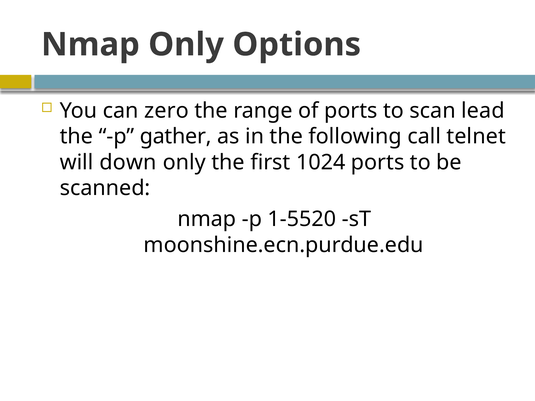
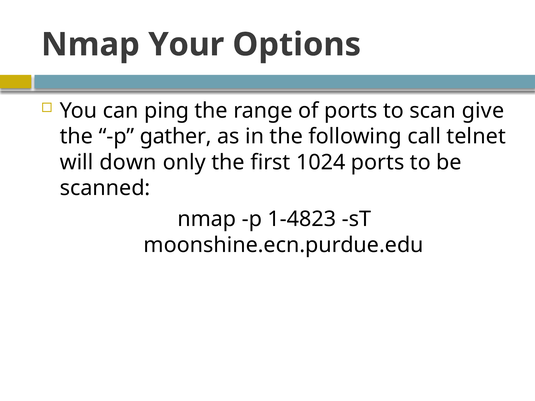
Nmap Only: Only -> Your (186, 45)
zero: zero -> ping (167, 111)
lead: lead -> give (483, 111)
1-5520: 1-5520 -> 1-4823 (302, 219)
